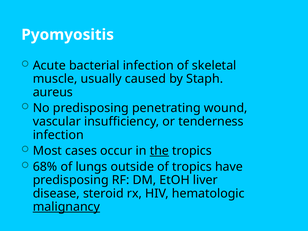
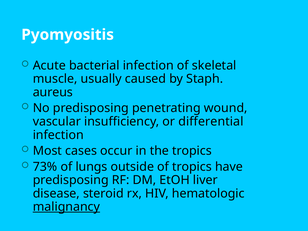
tenderness: tenderness -> differential (211, 122)
the underline: present -> none (159, 151)
68%: 68% -> 73% (45, 167)
